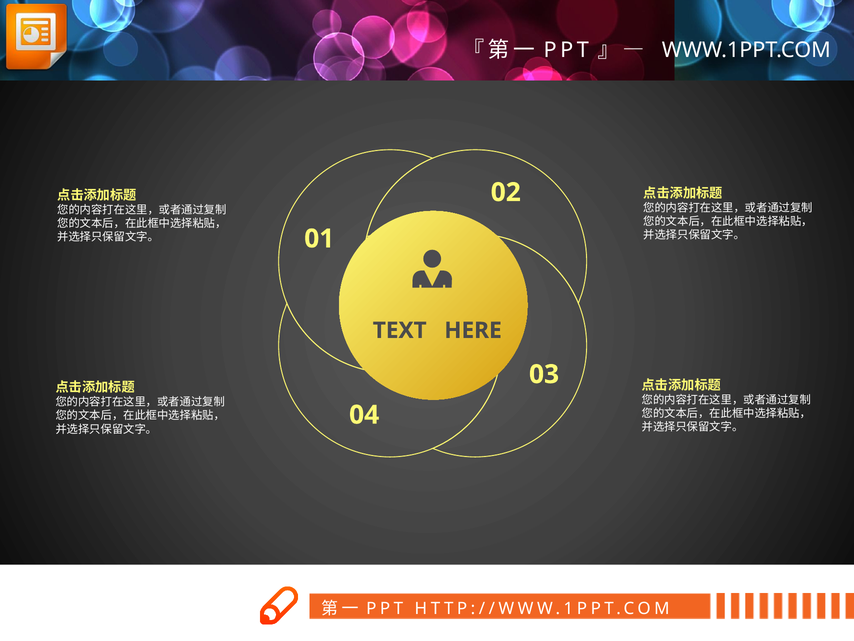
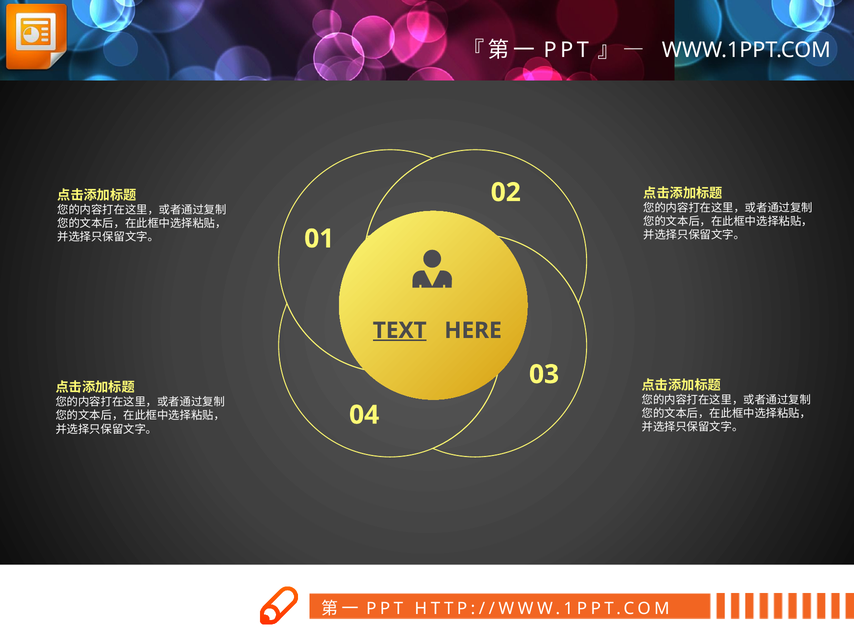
TEXT underline: none -> present (400, 330)
